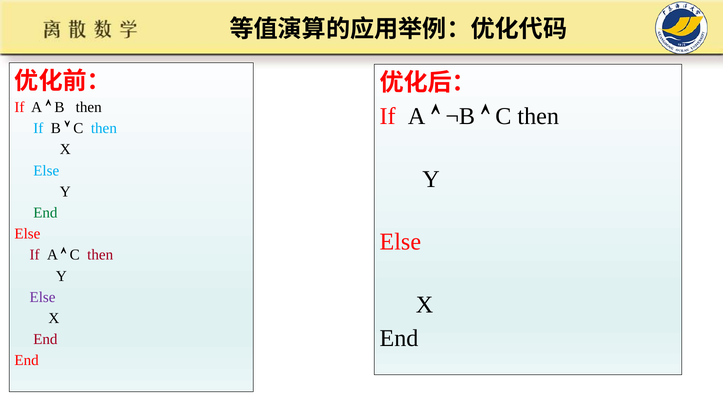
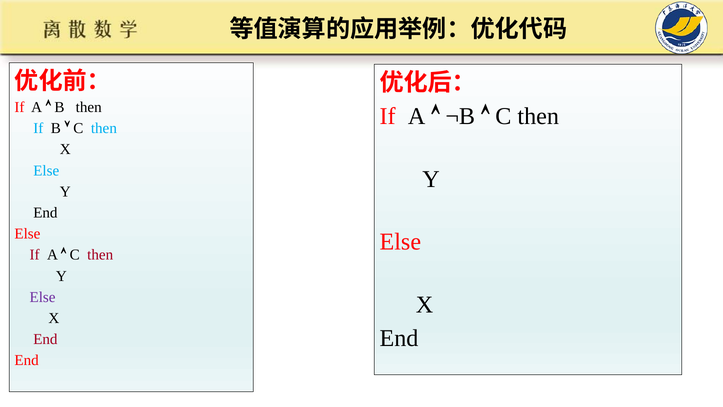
End colour: green -> black (45, 213)
